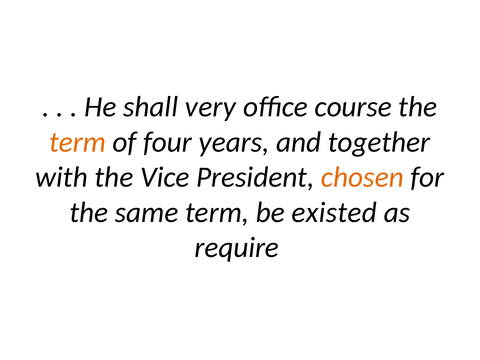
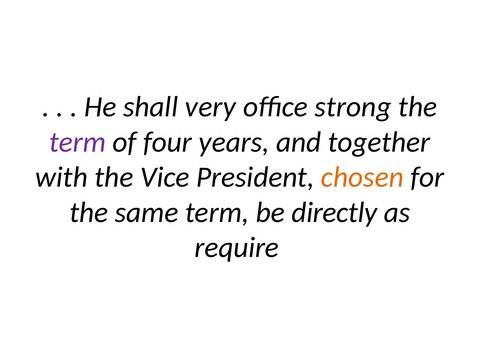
course: course -> strong (353, 107)
term colour: orange -> purple (78, 142)
existed: existed -> directly (334, 212)
